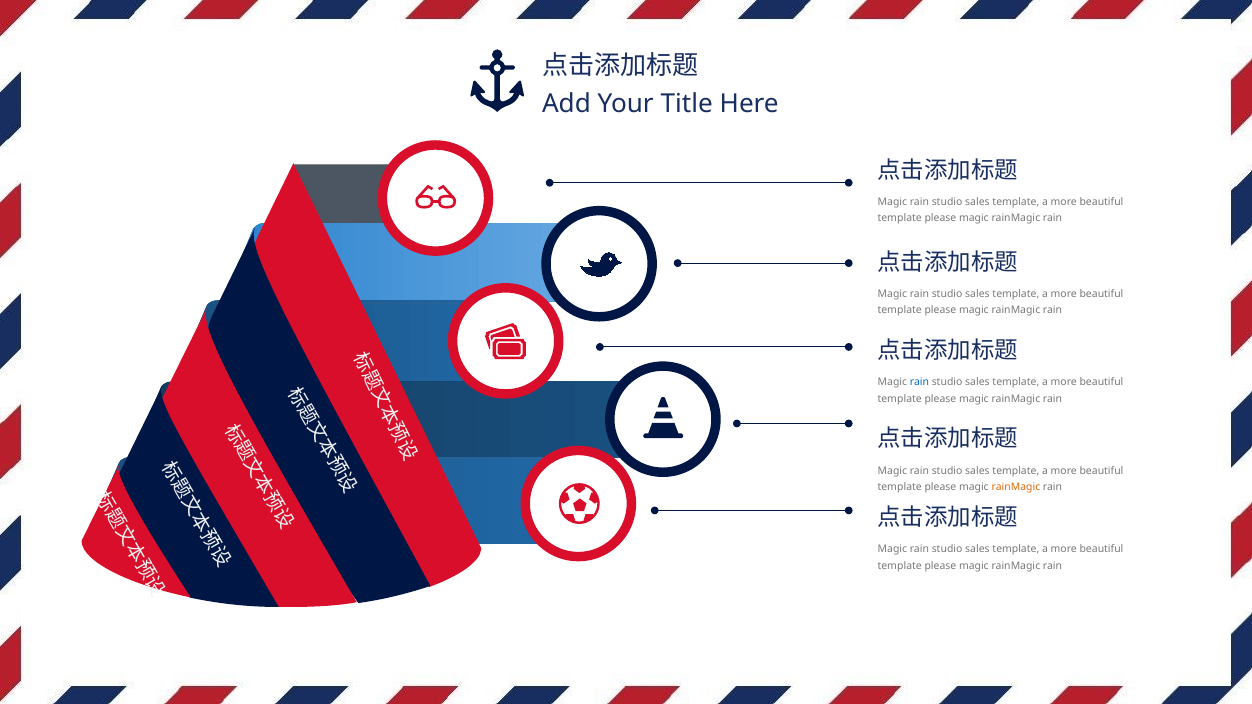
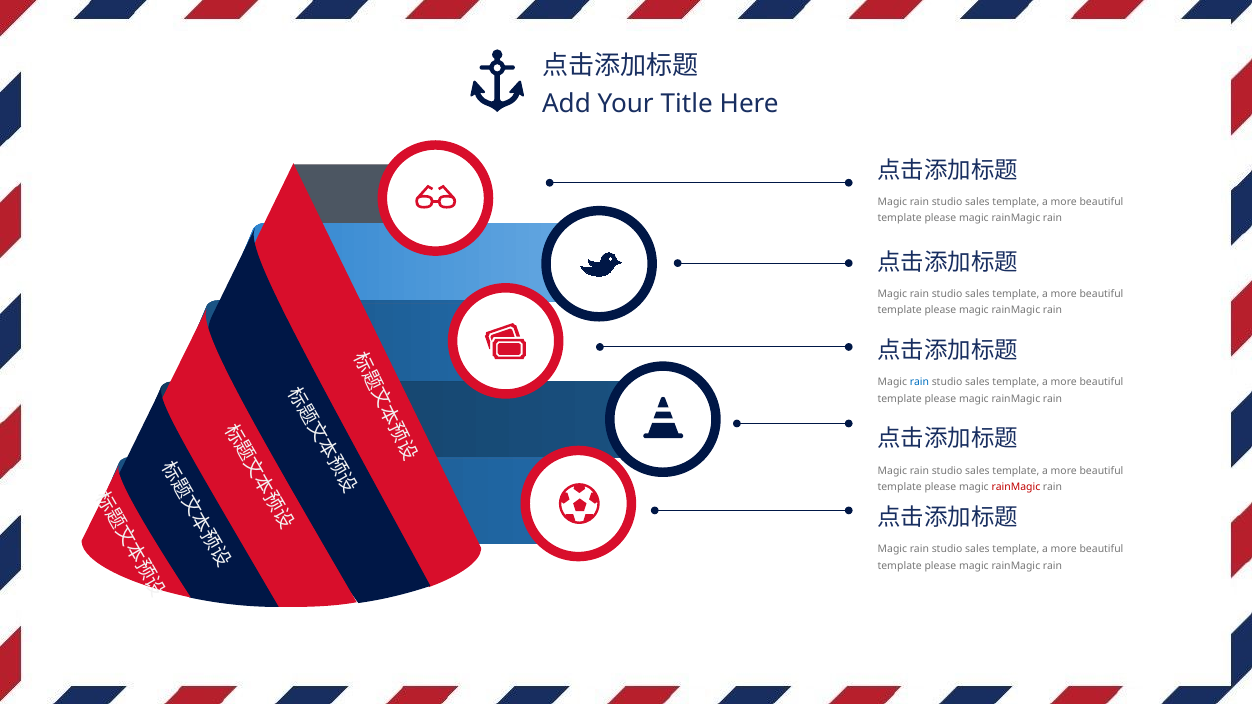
rainMagic colour: orange -> red (1016, 487)
